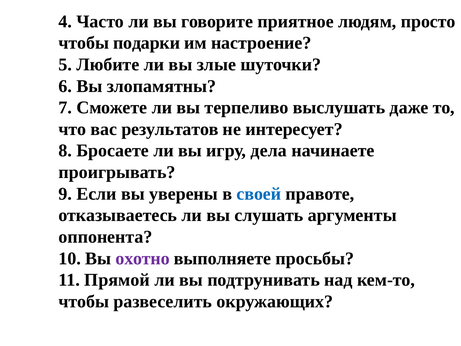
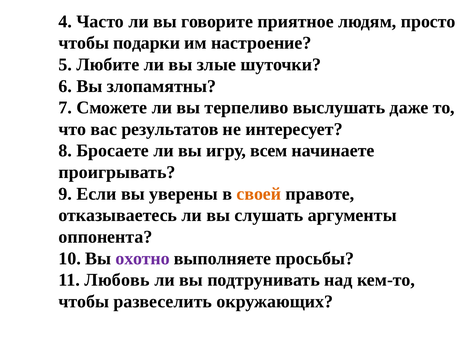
дела: дела -> всем (269, 151)
своей colour: blue -> orange (259, 194)
Прямой: Прямой -> Любовь (117, 280)
